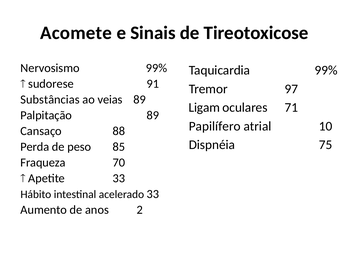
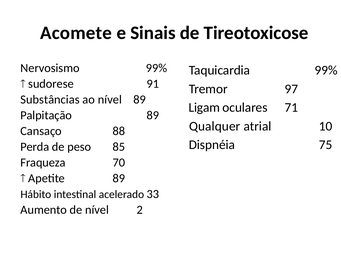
ao veias: veias -> nível (110, 99)
Papilífero: Papilífero -> Qualquer (215, 126)
Apetite 33: 33 -> 89 (119, 178)
de anos: anos -> nível (97, 210)
